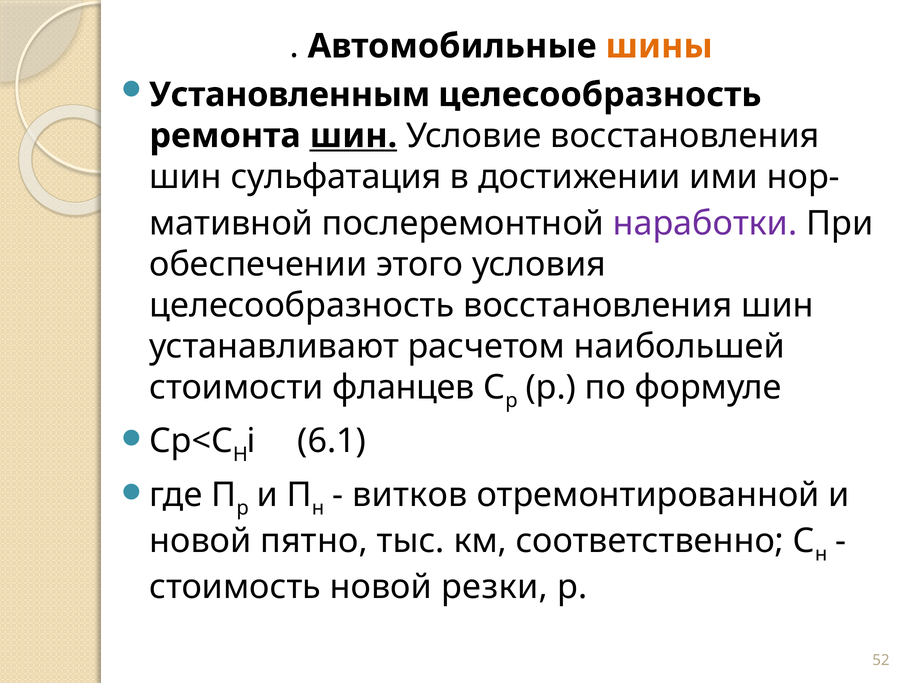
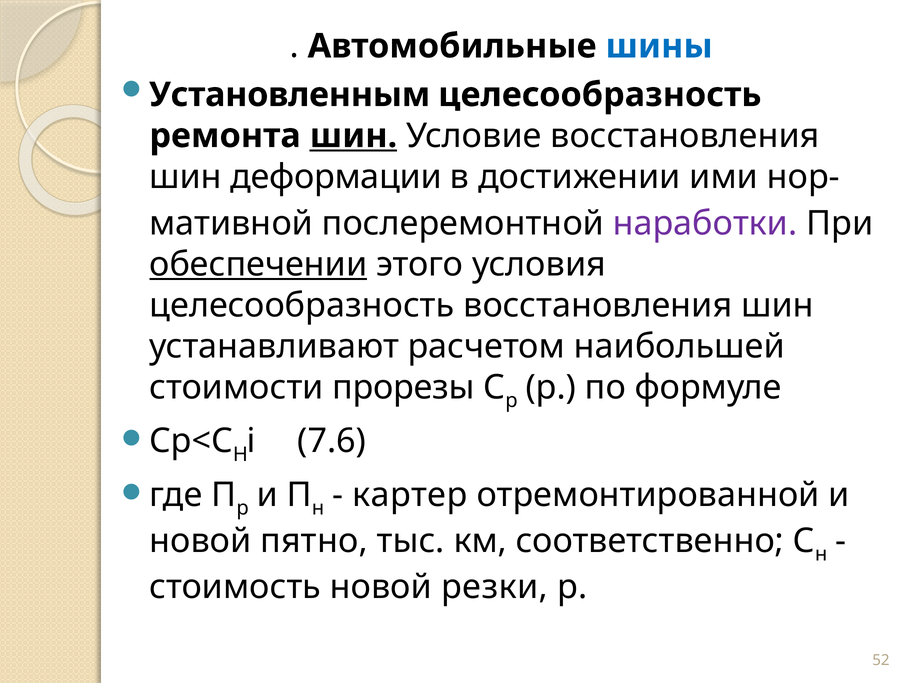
шины colour: orange -> blue (659, 46)
сульфатация: сульфатация -> деформации (336, 177)
обеспечении underline: none -> present (258, 265)
фланцев: фланцев -> прорезы (404, 388)
6.1: 6.1 -> 7.6 (332, 441)
витков: витков -> картер (410, 495)
